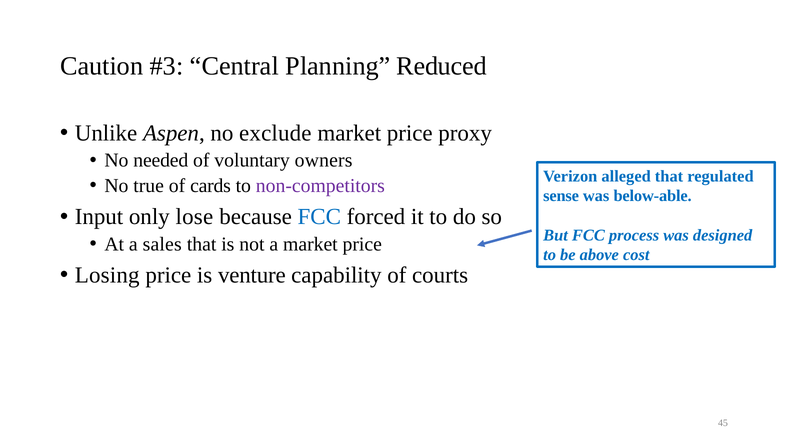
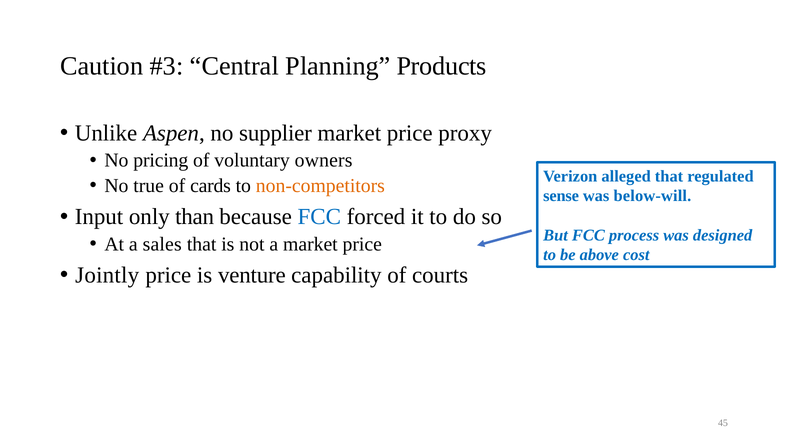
Reduced: Reduced -> Products (442, 66)
exclude: exclude -> supplier (276, 133)
needed: needed -> pricing (161, 160)
non-competitors colour: purple -> orange (320, 186)
below-able: below-able -> below-will (652, 196)
lose: lose -> than (195, 217)
Losing: Losing -> Jointly (107, 275)
